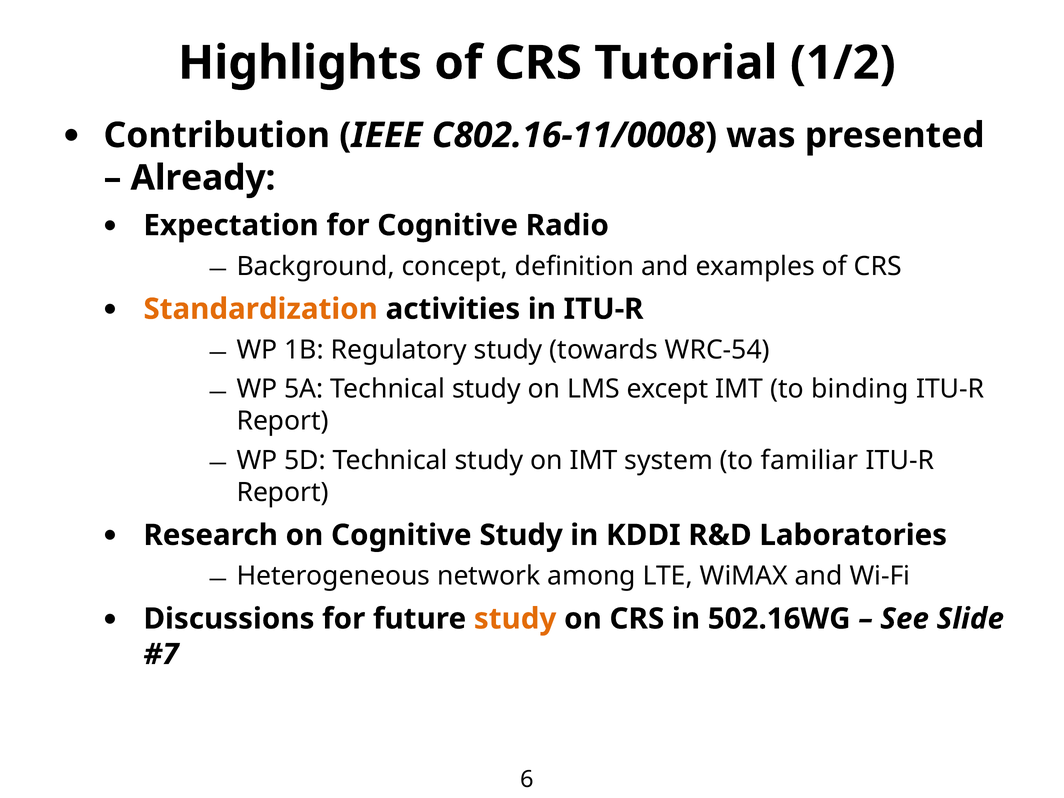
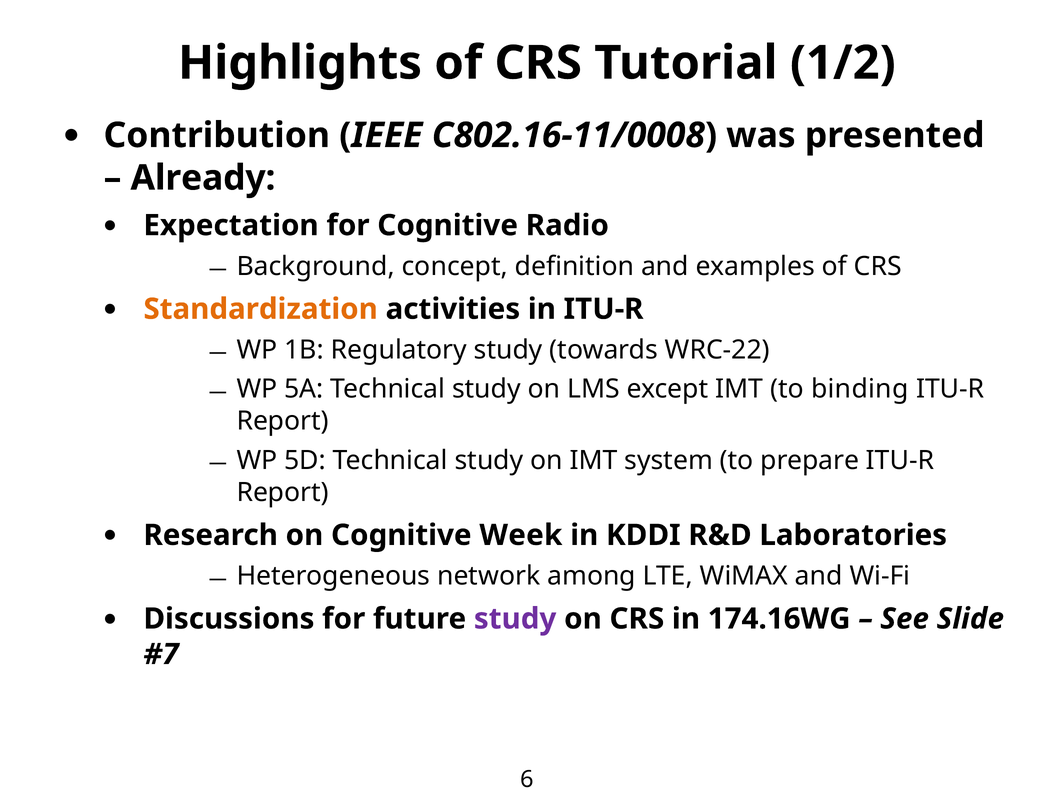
WRC-54: WRC-54 -> WRC-22 (717, 350)
familiar: familiar -> prepare (810, 460)
Cognitive Study: Study -> Week (521, 535)
study colour: orange -> purple (515, 619)
502.16WG: 502.16WG -> 174.16WG (779, 619)
